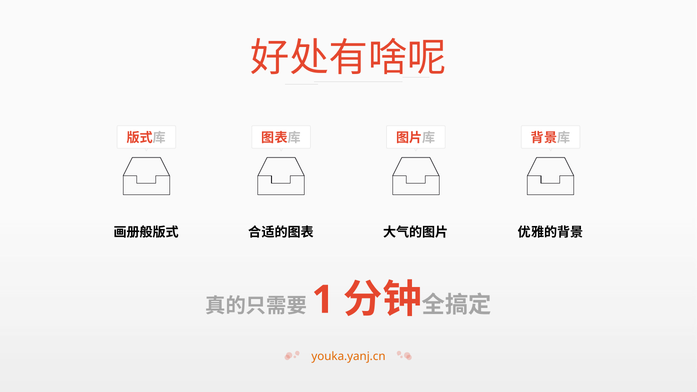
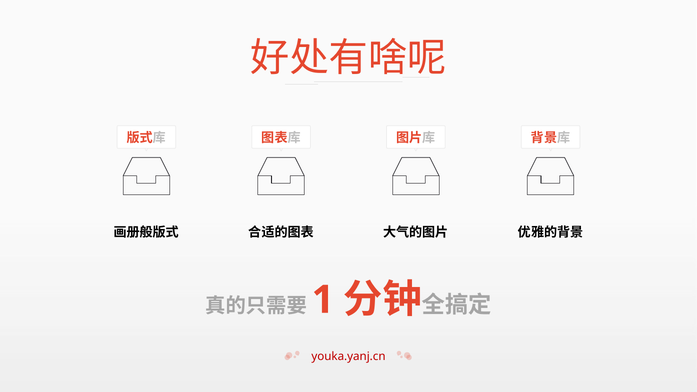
youka.yanj.cn colour: orange -> red (348, 356)
